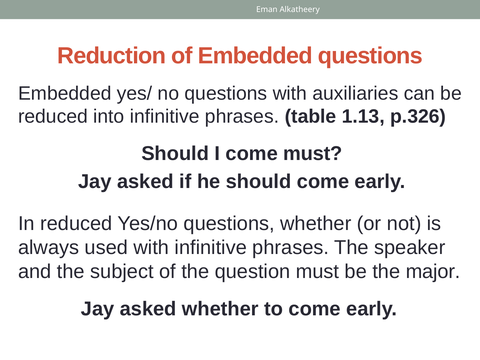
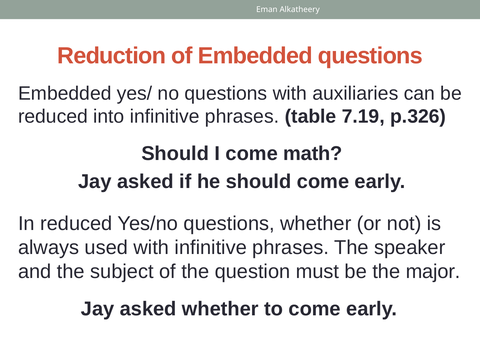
1.13: 1.13 -> 7.19 (363, 117)
come must: must -> math (313, 153)
